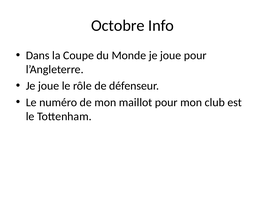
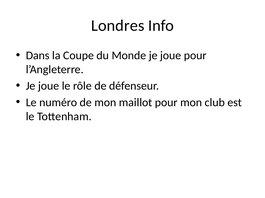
Octobre: Octobre -> Londres (118, 26)
